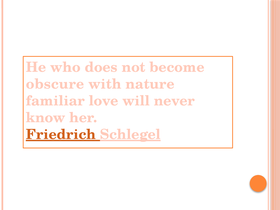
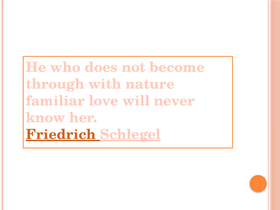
obscure: obscure -> through (55, 84)
